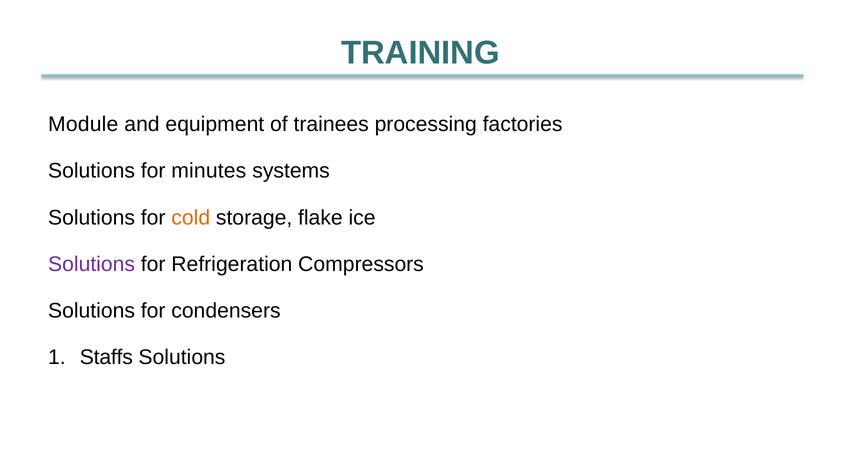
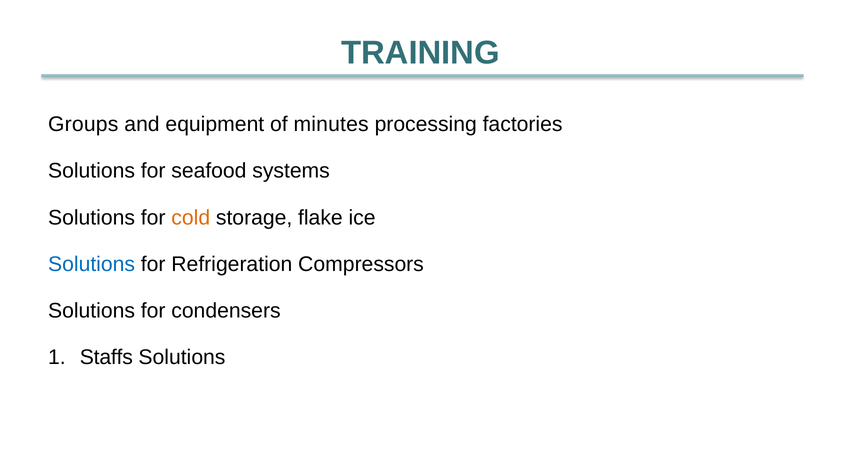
Module: Module -> Groups (83, 124)
trainees: trainees -> minutes (331, 124)
minutes: minutes -> seafood (209, 171)
Solutions colour: purple -> blue (92, 264)
